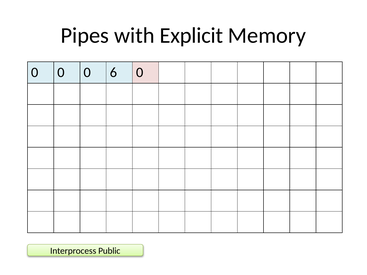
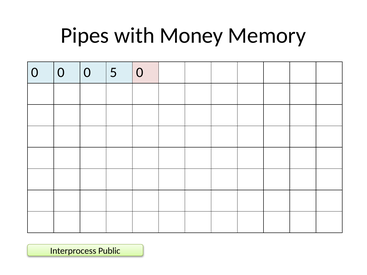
Explicit: Explicit -> Money (191, 36)
6: 6 -> 5 (113, 73)
